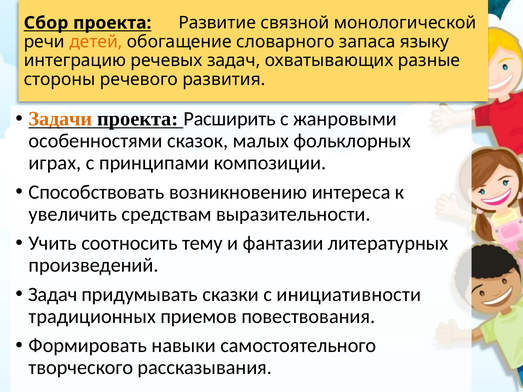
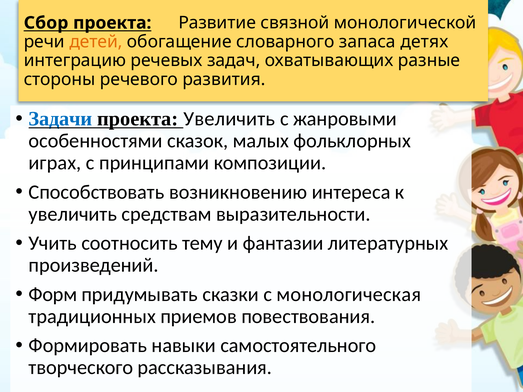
языку: языку -> детях (424, 42)
Задачи colour: orange -> blue (60, 119)
проекта Расширить: Расширить -> Увеличить (229, 119)
Задач: Задач -> Форм (53, 295)
инициативности: инициативности -> монологическая (349, 295)
